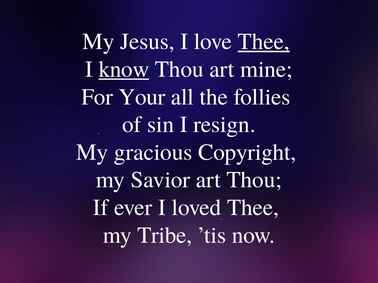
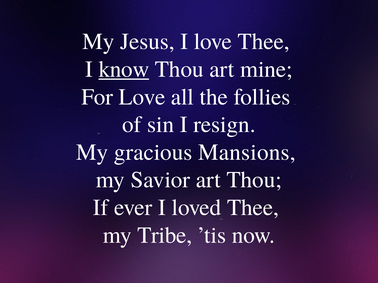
Thee underline: present -> none (264, 42)
For Your: Your -> Love (142, 97)
Copyright: Copyright -> Mansions (247, 152)
